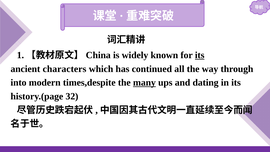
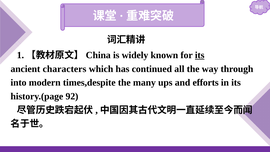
many underline: present -> none (144, 83)
dating: dating -> efforts (206, 83)
32: 32 -> 92 (72, 96)
